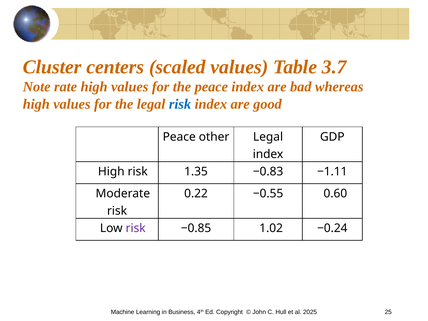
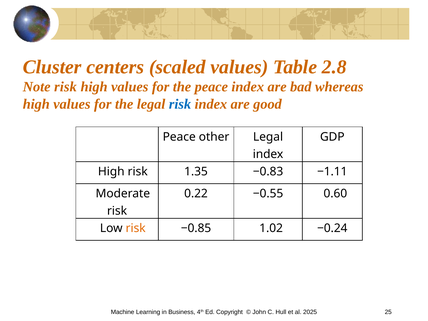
3.7: 3.7 -> 2.8 (334, 67)
Note rate: rate -> risk (65, 87)
risk colour: purple -> orange (136, 228)
